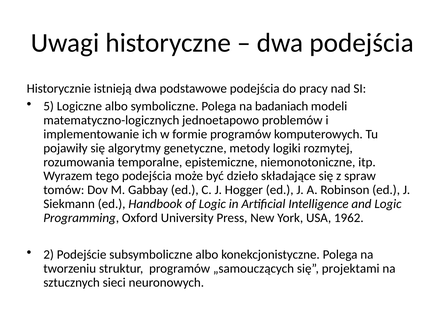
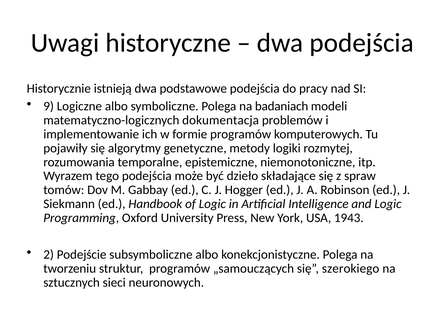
5: 5 -> 9 (49, 106)
jednoetapowo: jednoetapowo -> dokumentacja (221, 120)
1962: 1962 -> 1943 (349, 218)
projektami: projektami -> szerokiego (351, 269)
